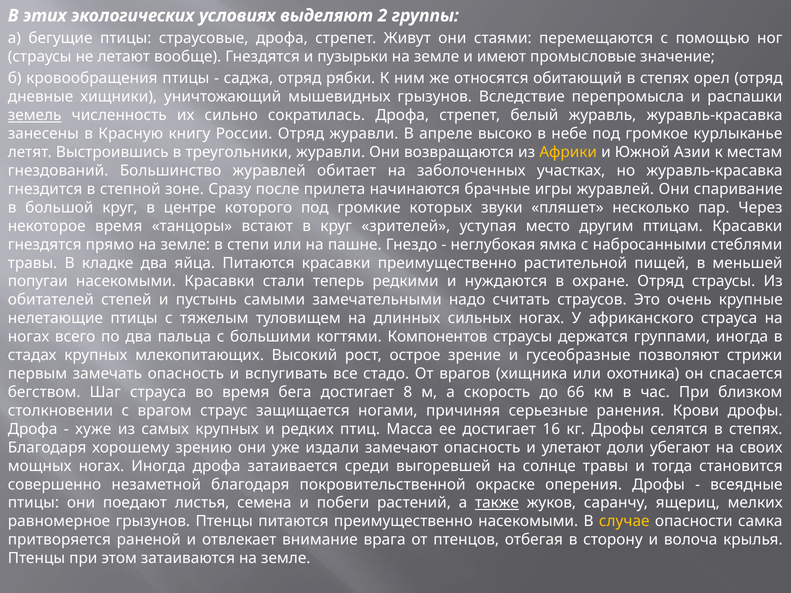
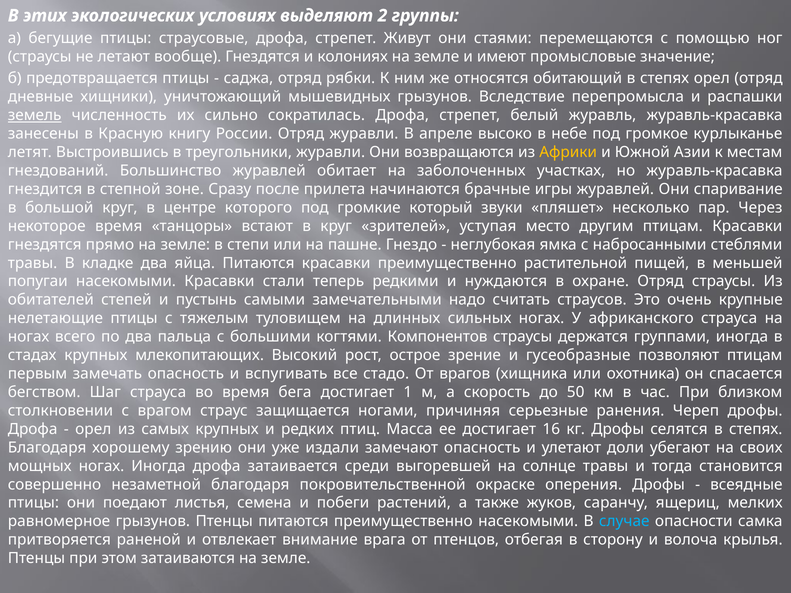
пузырьки: пузырьки -> колониях (353, 57)
кровообращения: кровообращения -> предотвращается (92, 78)
которых: которых -> который (441, 208)
позволяют стрижи: стрижи -> птицам (755, 355)
8: 8 -> 1 (408, 392)
66: 66 -> 50 (576, 392)
Крови: Крови -> Череп (696, 411)
хуже: хуже -> орел (93, 429)
также underline: present -> none (497, 503)
случае colour: yellow -> light blue (624, 522)
